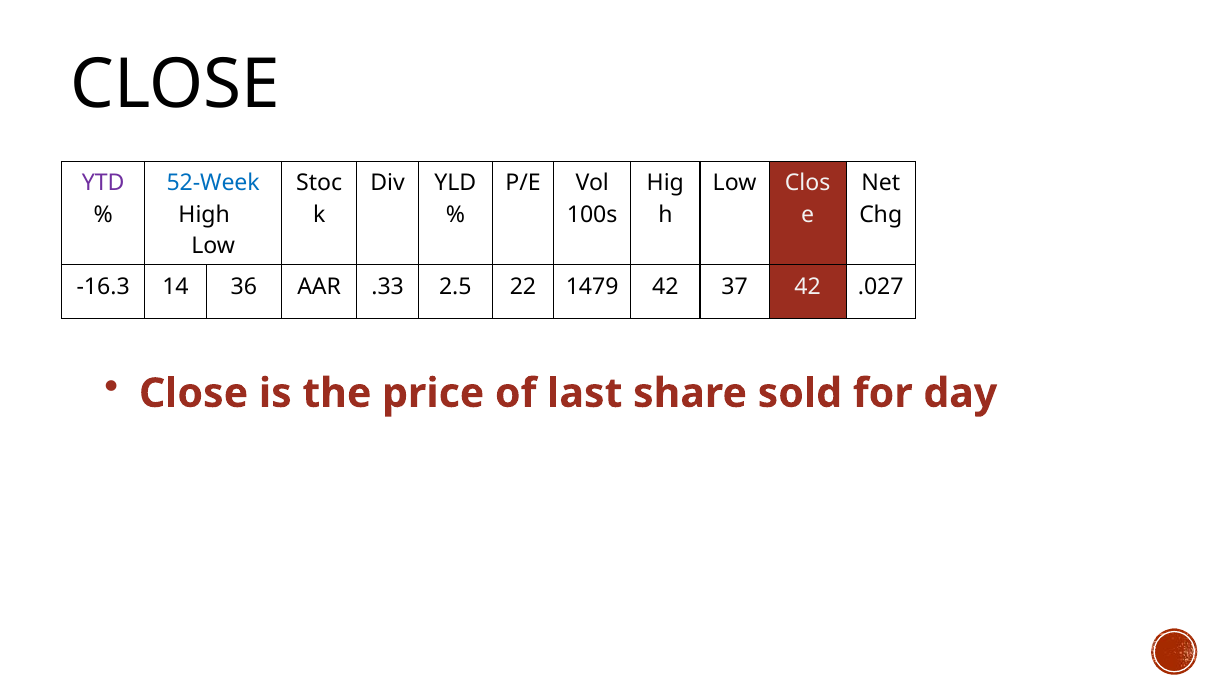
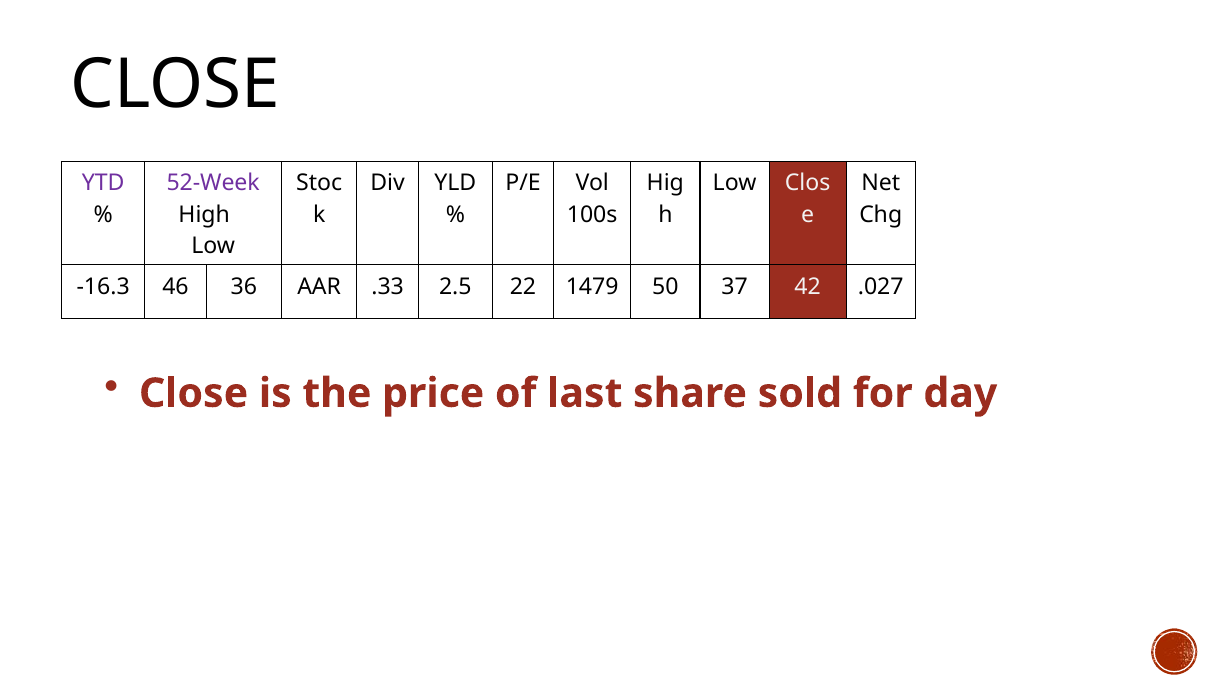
52-Week colour: blue -> purple (213, 183)
14: 14 -> 46 (176, 287)
1479 42: 42 -> 50 (665, 287)
